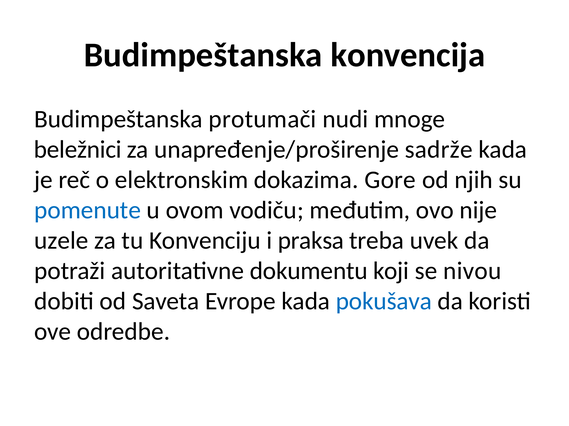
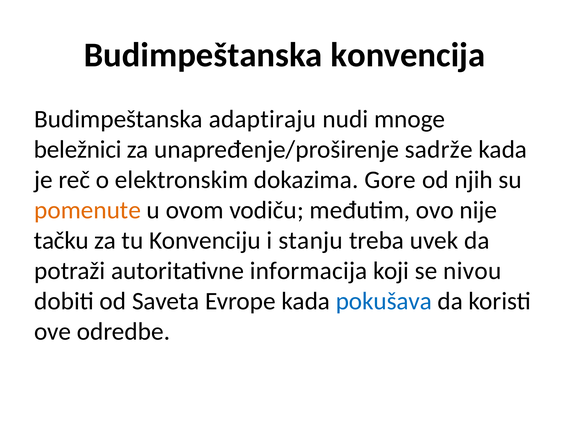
protumači: protumači -> adaptiraju (262, 119)
pomenute colour: blue -> orange (88, 211)
uzele: uzele -> tačku (61, 241)
praksa: praksa -> stanju (311, 241)
dokumentu: dokumentu -> informacija (309, 271)
